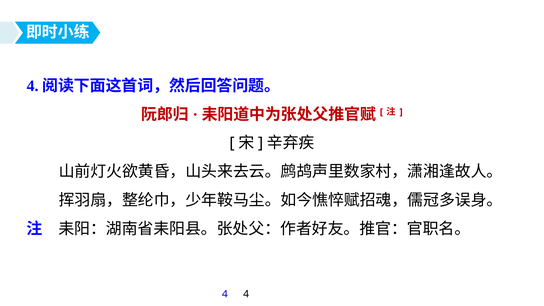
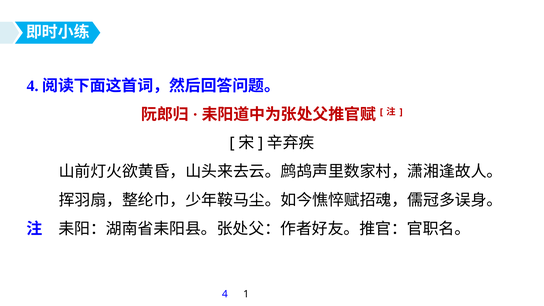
4 4: 4 -> 1 (246, 294)
